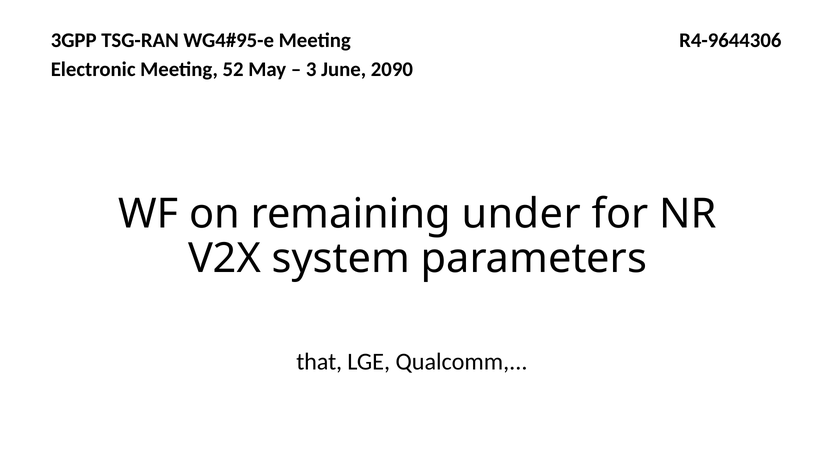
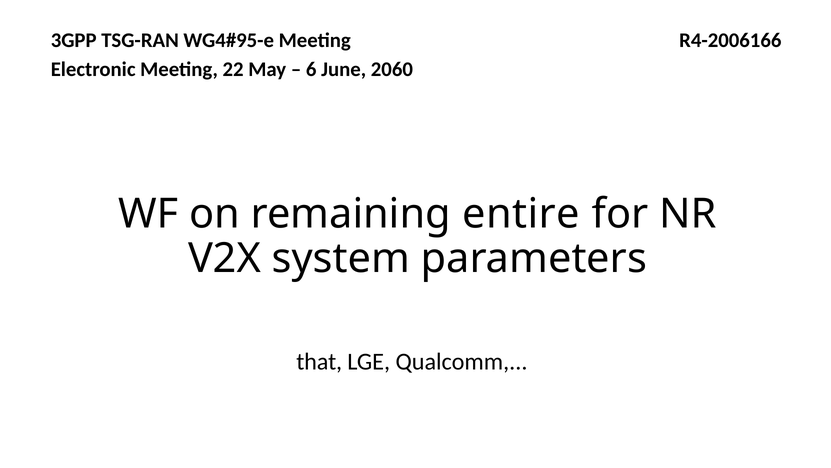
R4-9644306: R4-9644306 -> R4-2006166 (730, 40)
52: 52 -> 22 (233, 69)
3: 3 -> 6 (311, 69)
2090: 2090 -> 2060 (392, 69)
under: under -> entire (521, 214)
